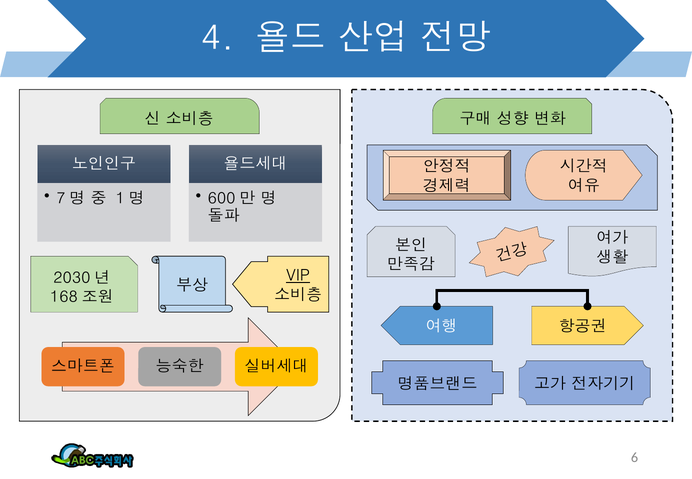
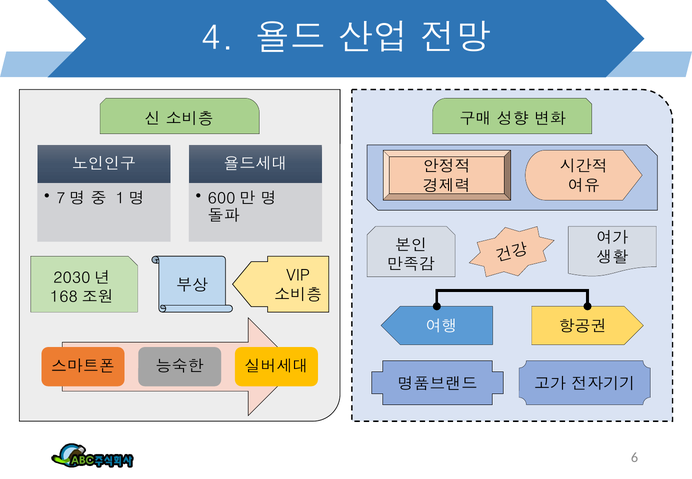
VIP underline: present -> none (298, 276)
